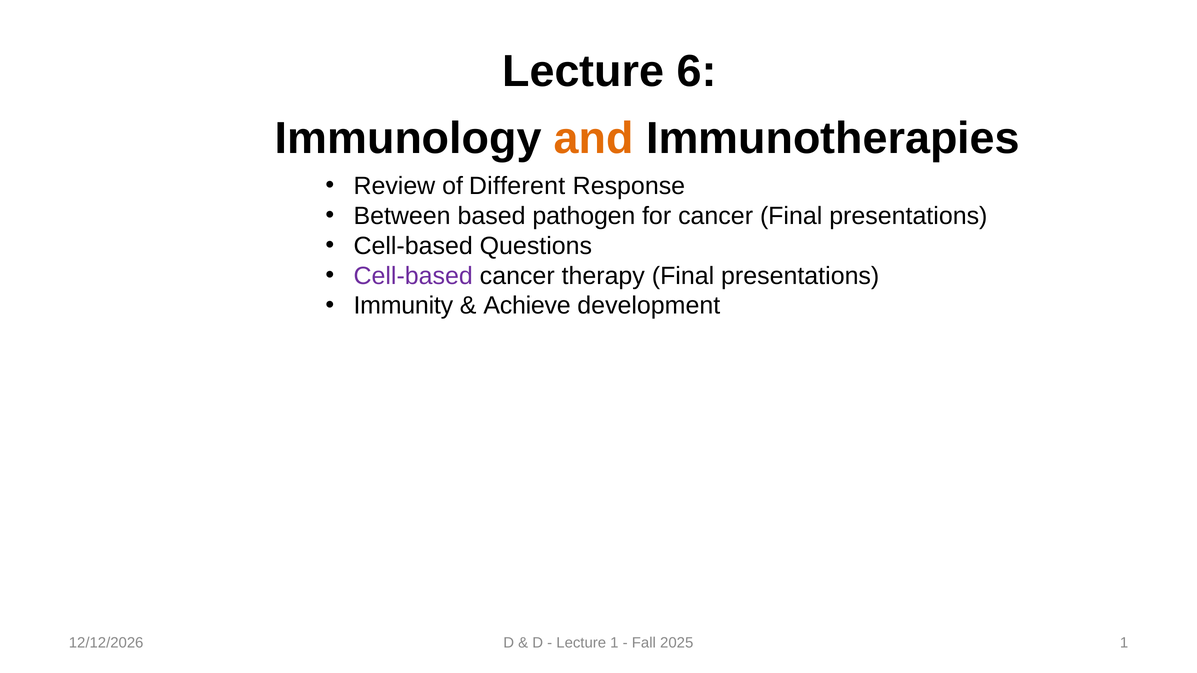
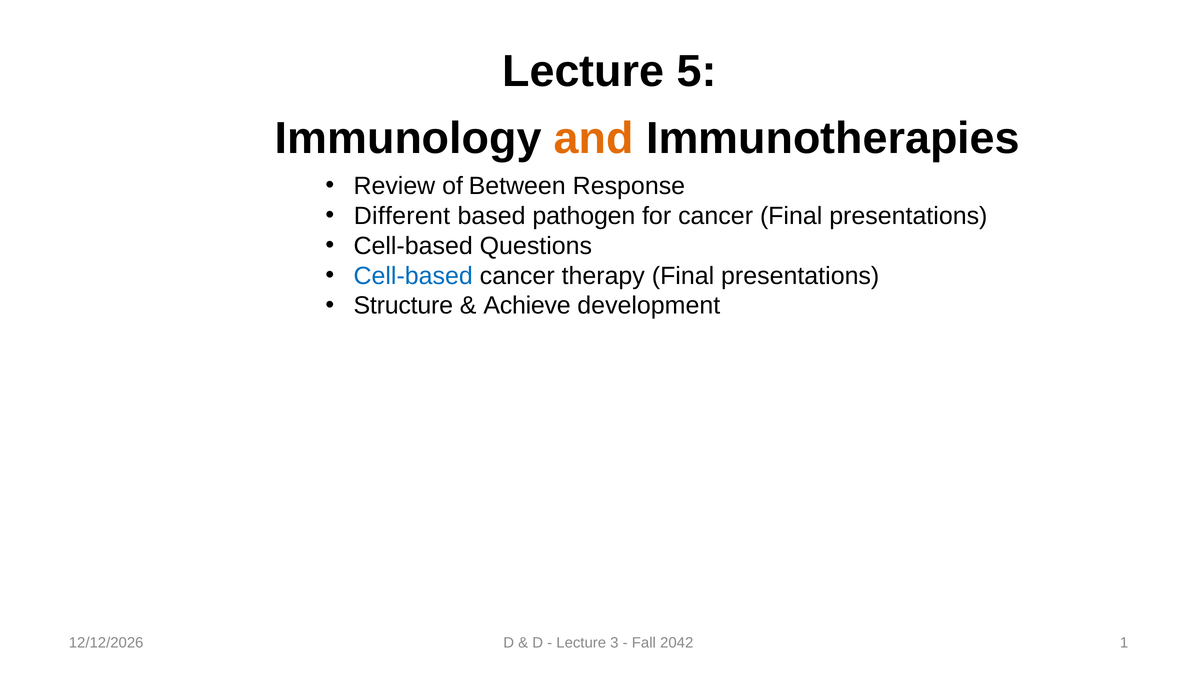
6: 6 -> 5 (697, 71)
Different: Different -> Between (517, 186)
Between: Between -> Different (402, 216)
Cell-based colour: purple -> blue (413, 276)
Immunity: Immunity -> Structure (403, 306)
Lecture 1: 1 -> 3 (614, 643)
2025: 2025 -> 2042 (677, 643)
